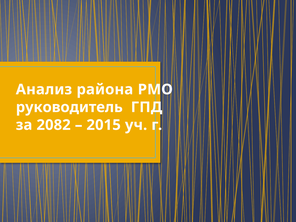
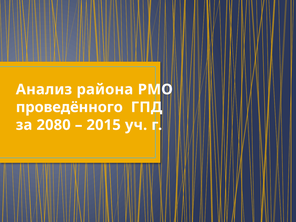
руководитель: руководитель -> проведённого (69, 107)
2082: 2082 -> 2080 (54, 125)
